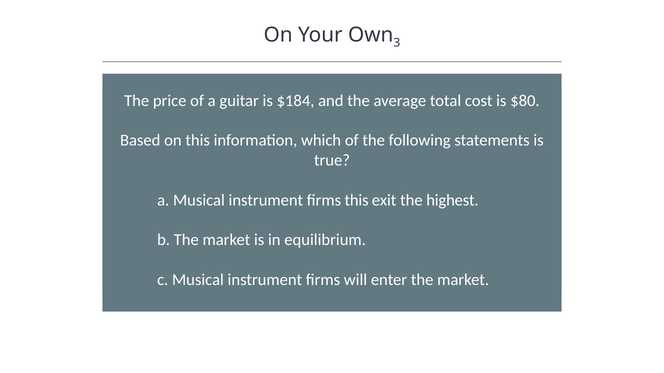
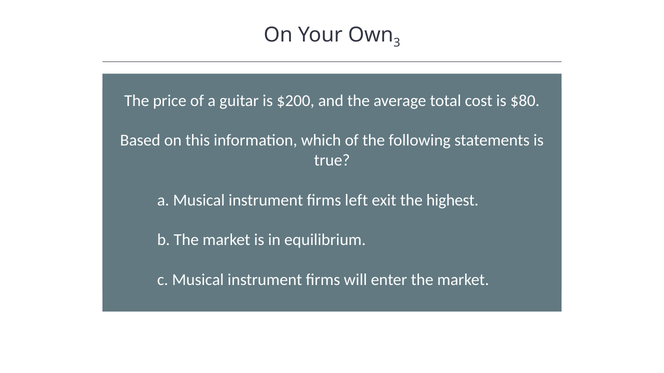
$184: $184 -> $200 (296, 101)
firms this: this -> left (356, 200)
